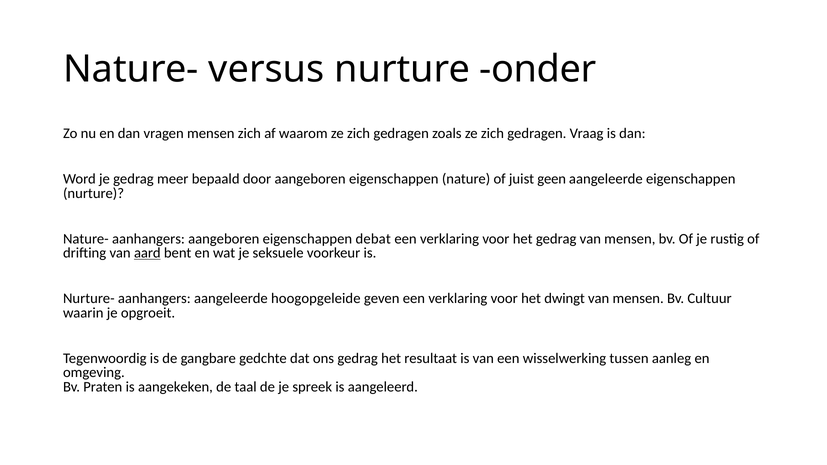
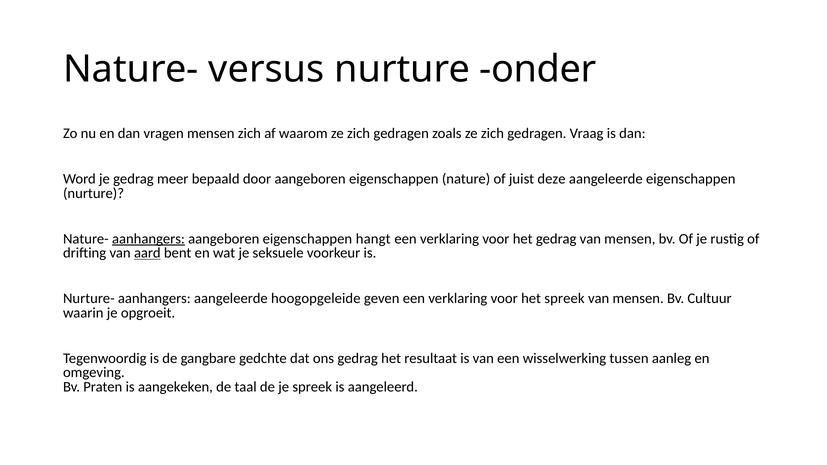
geen: geen -> deze (552, 179)
aanhangers underline: none -> present (148, 239)
debat: debat -> hangt (373, 239)
het dwingt: dwingt -> spreek (564, 299)
